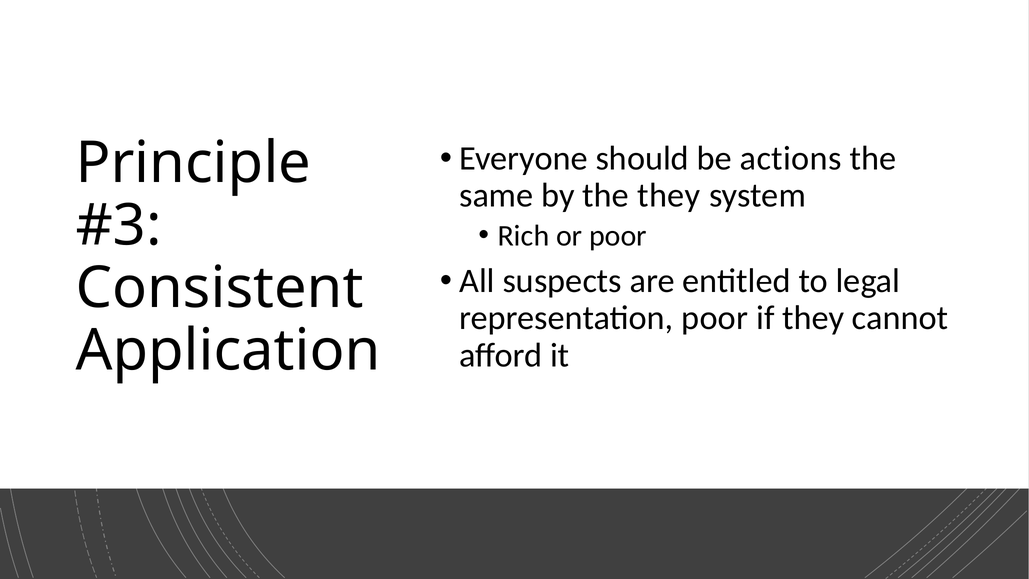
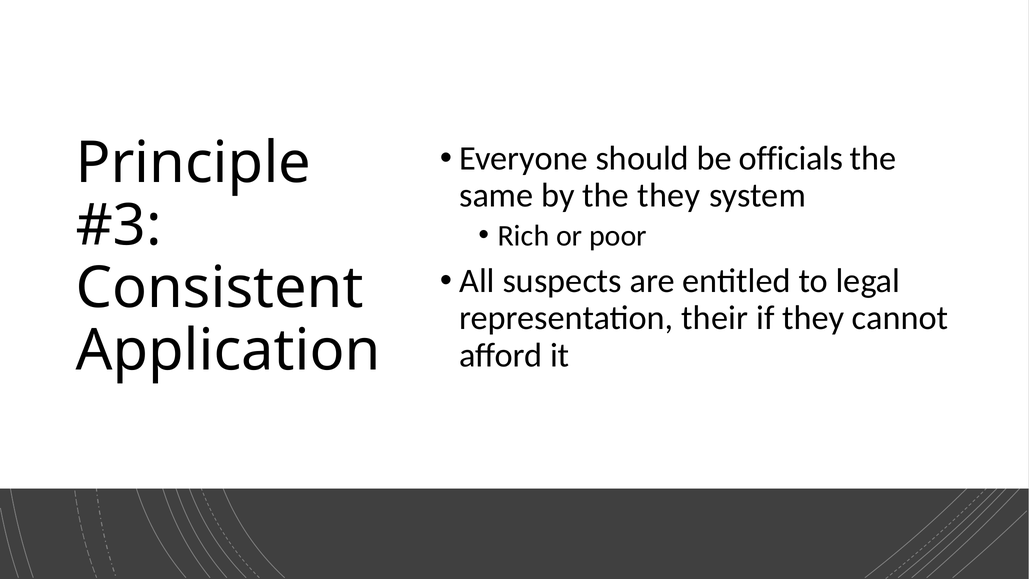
actions: actions -> officials (791, 158)
representation poor: poor -> their (715, 318)
